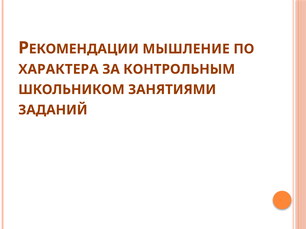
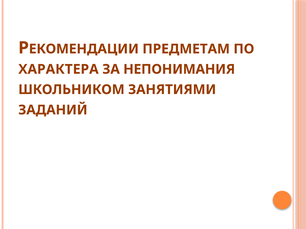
МЫШЛЕНИЕ: МЫШЛЕНИЕ -> ПРЕДМЕТАМ (186, 49)
КОНТРОЛЬНЫМ: КОНТРОЛЬНЫМ -> НЕПОНИМАНИЯ (179, 69)
